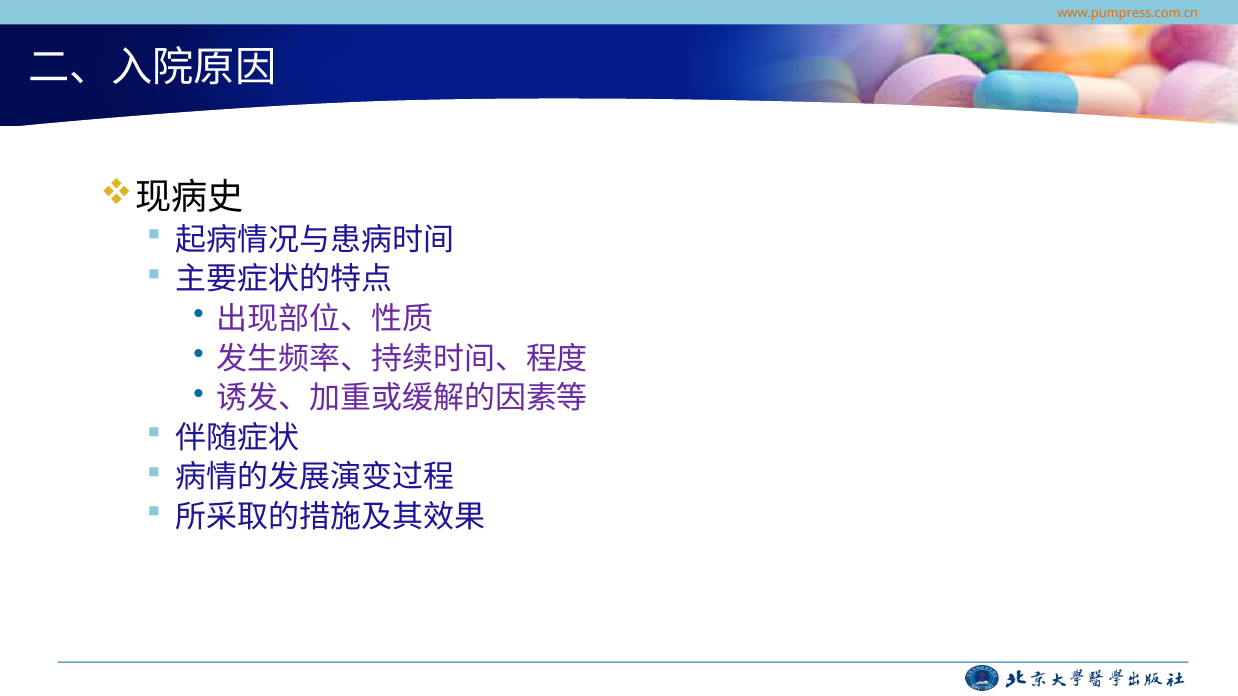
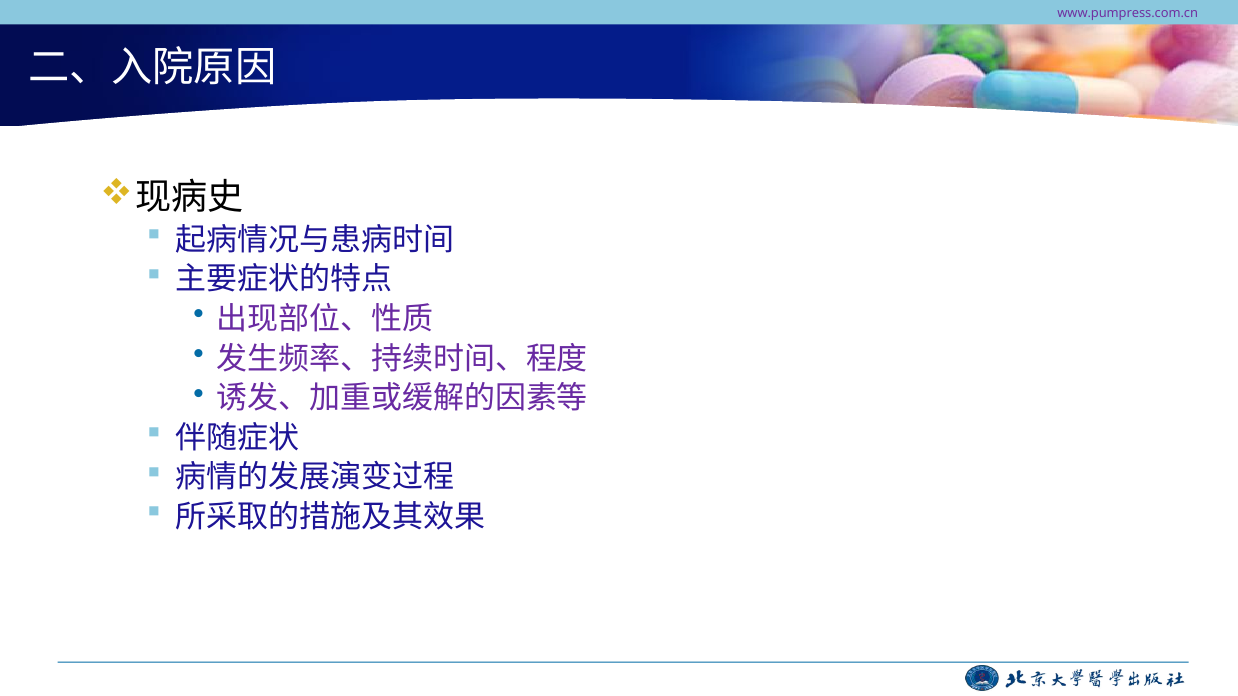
www.pumpress.com.cn colour: orange -> purple (1128, 13)
